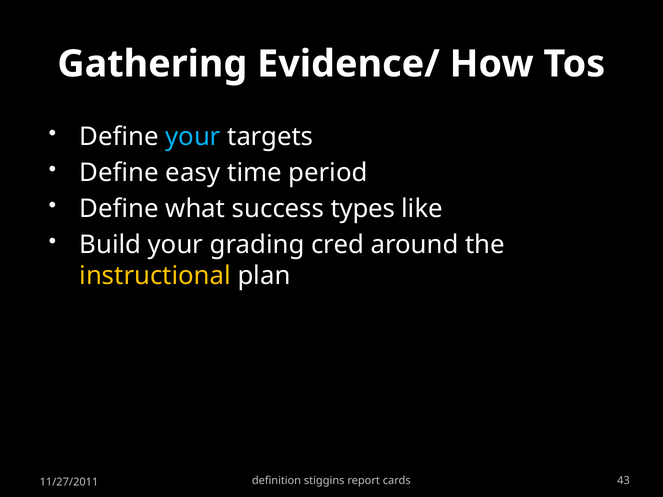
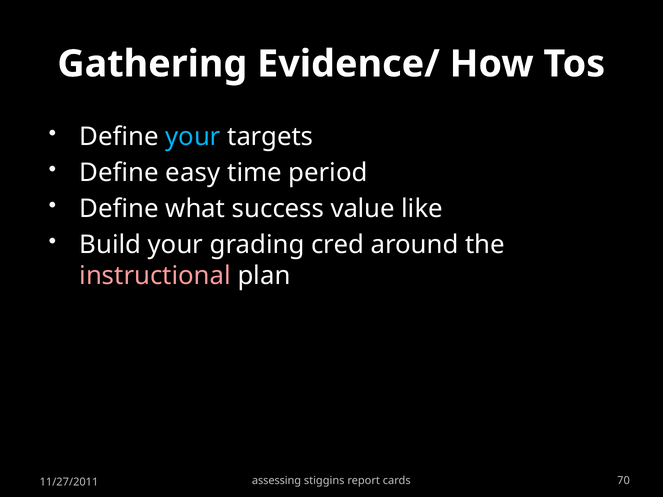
types: types -> value (363, 209)
instructional colour: yellow -> pink (155, 276)
definition: definition -> assessing (277, 481)
43: 43 -> 70 (624, 481)
